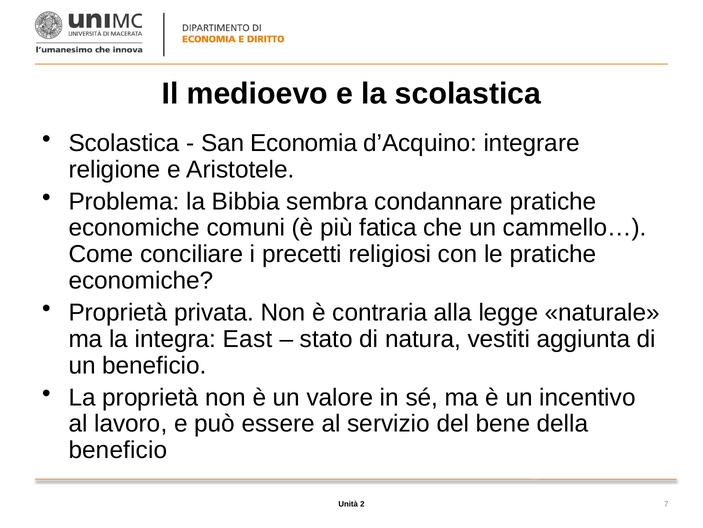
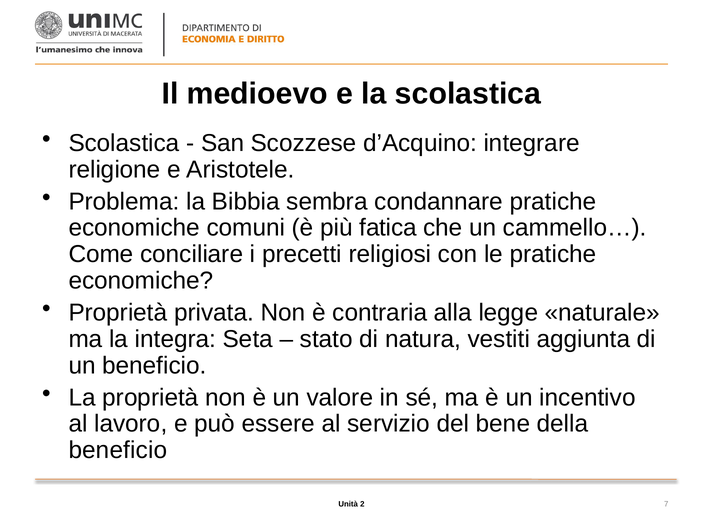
Economia: Economia -> Scozzese (304, 143)
East: East -> Seta (248, 339)
